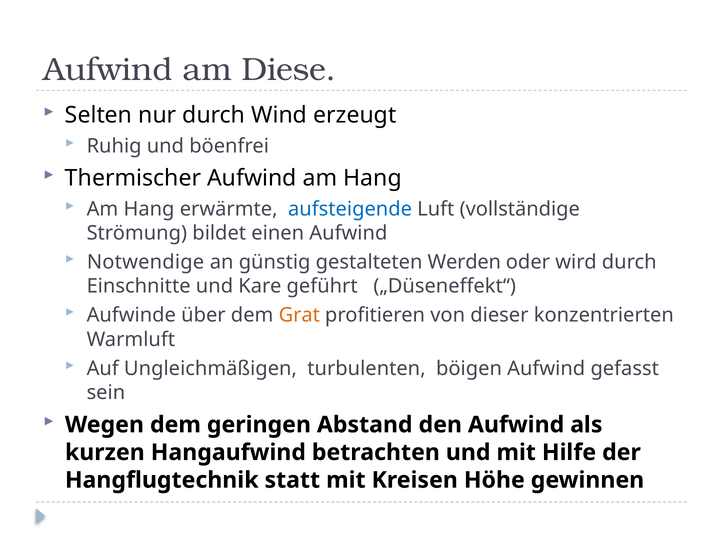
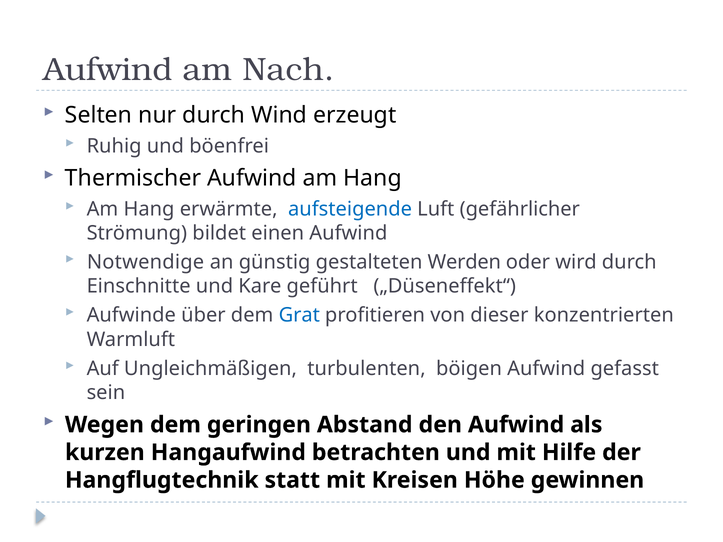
Diese: Diese -> Nach (288, 70)
vollständige: vollständige -> gefährlicher (520, 209)
Grat colour: orange -> blue (299, 315)
